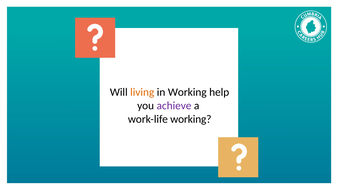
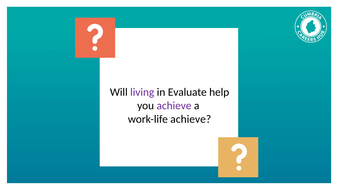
living colour: orange -> purple (142, 92)
in Working: Working -> Evaluate (187, 92)
work-life working: working -> achieve (191, 119)
